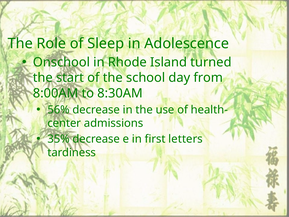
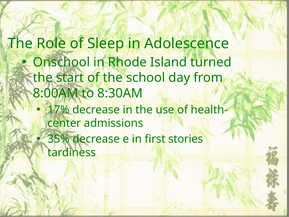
56%: 56% -> 17% (58, 110)
letters: letters -> stories (186, 139)
